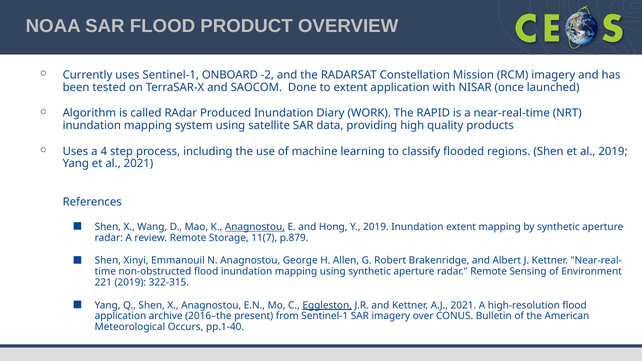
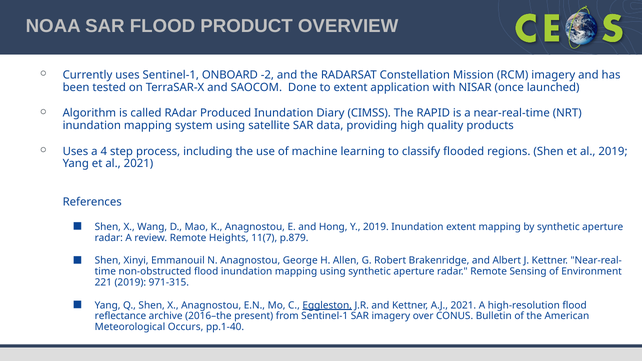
WORK: WORK -> CIMSS (369, 113)
Anagnostou underline: present -> none (255, 227)
Storage: Storage -> Heights (229, 238)
322-315: 322-315 -> 971-315 (169, 282)
application: application -> reflectance (120, 316)
